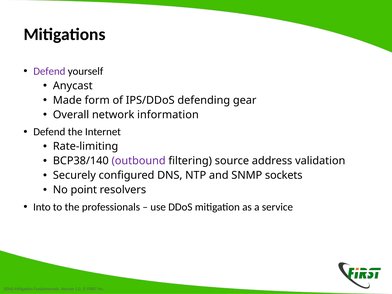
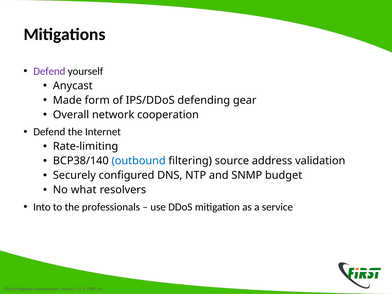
information: information -> cooperation (168, 115)
outbound colour: purple -> blue (139, 161)
sockets: sockets -> budget (284, 175)
point: point -> what (84, 190)
